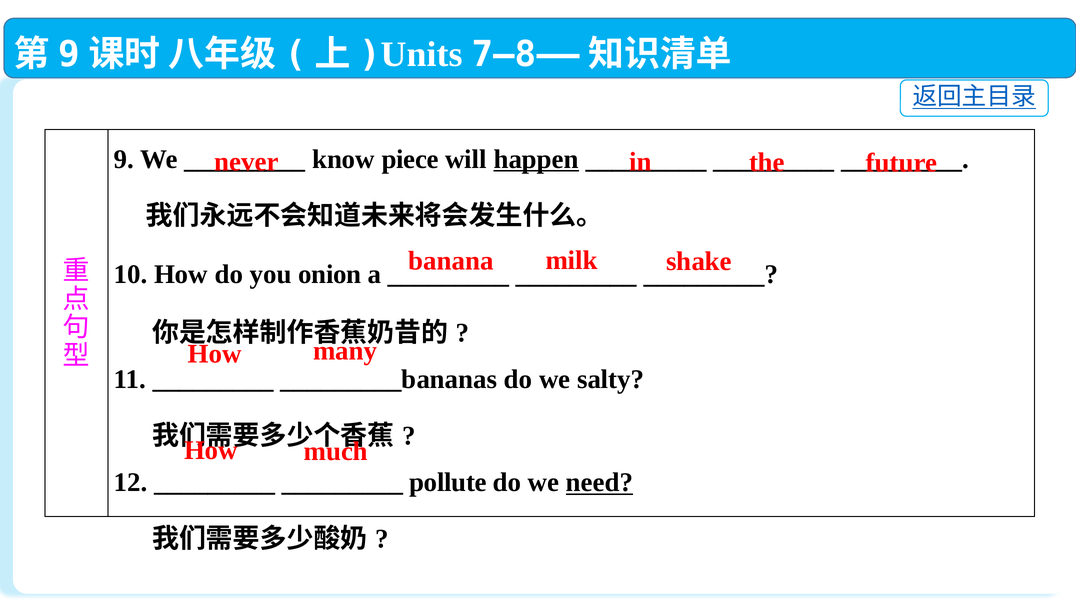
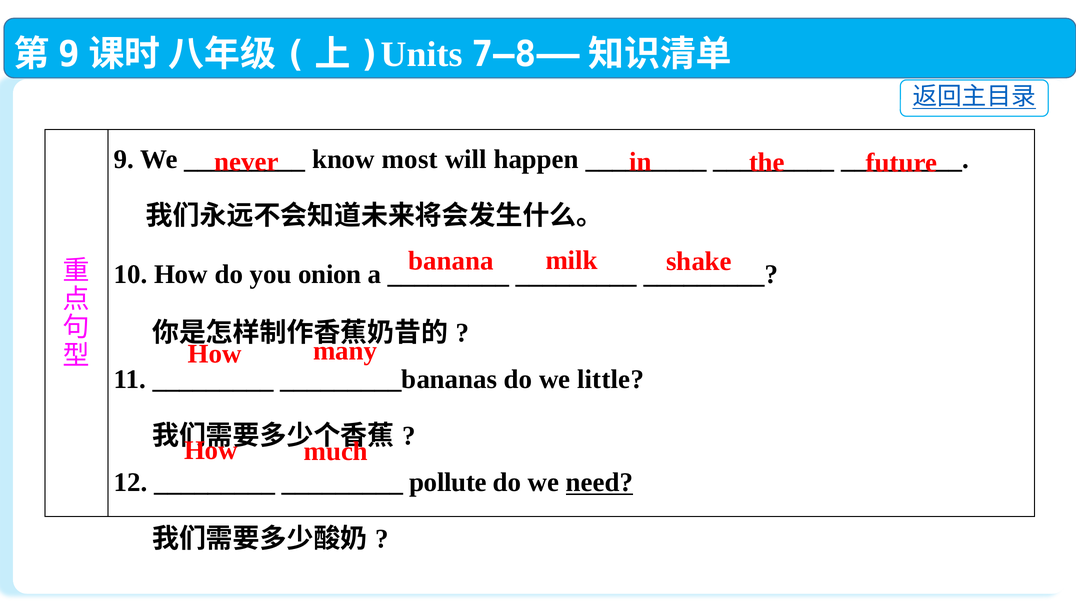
piece: piece -> most (410, 159)
happen underline: present -> none (536, 159)
salty: salty -> little (611, 380)
